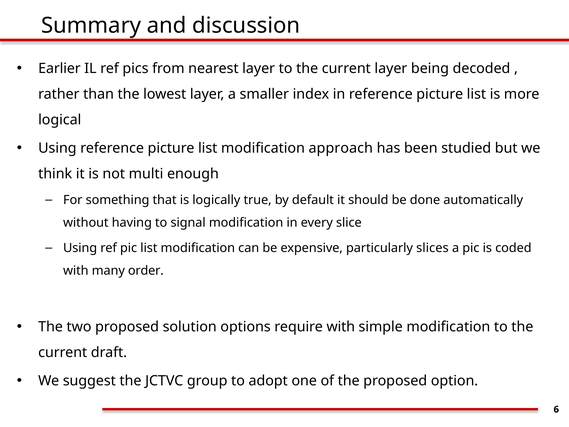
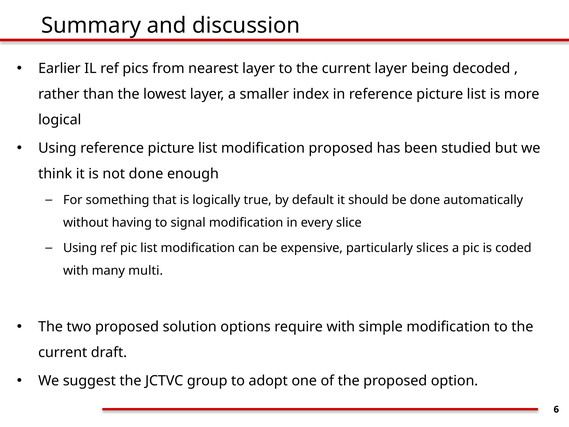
modification approach: approach -> proposed (341, 148)
not multi: multi -> done (146, 174)
order: order -> multi (146, 271)
